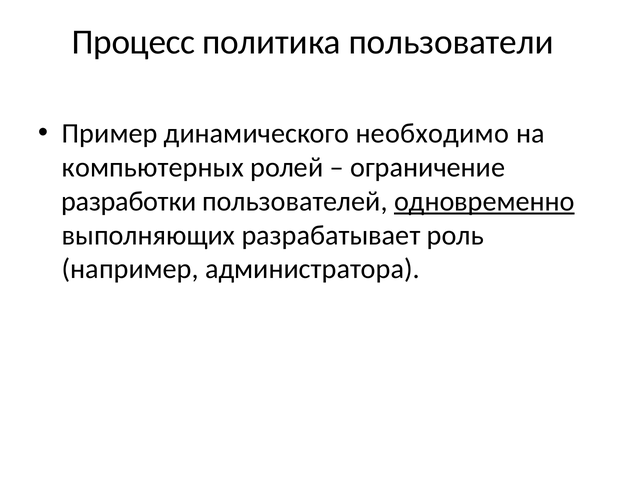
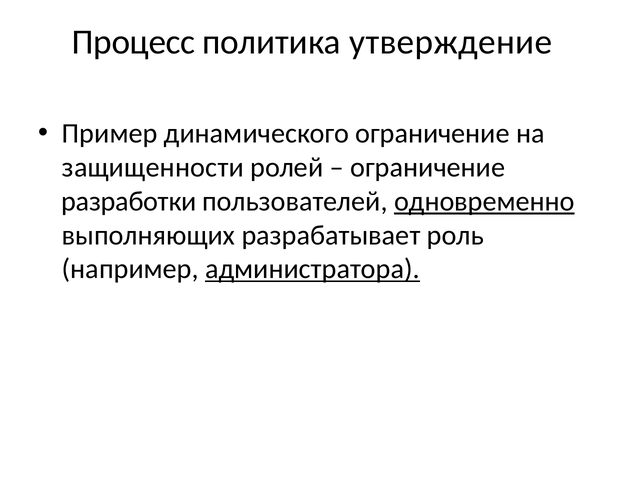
пользователи: пользователи -> утверждение (451, 42)
динамического необходимо: необходимо -> ограничение (432, 133)
компьютерных: компьютерных -> защищенности (153, 167)
администратора underline: none -> present (312, 269)
